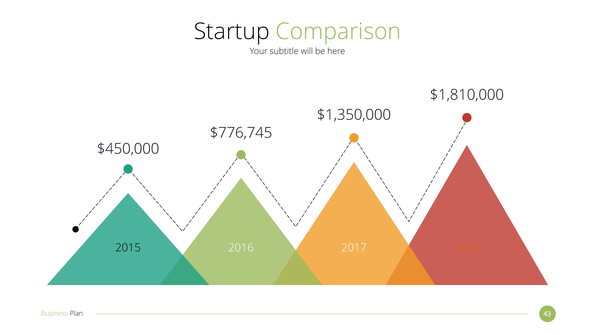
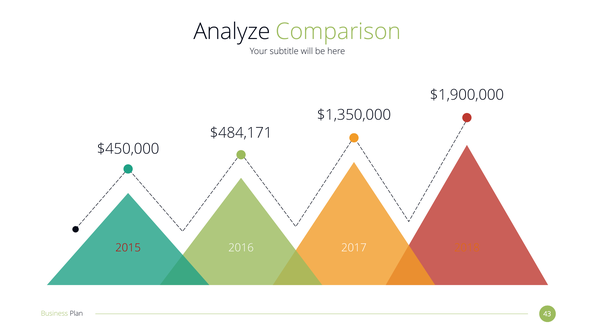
Startup: Startup -> Analyze (232, 32)
$1,810,000: $1,810,000 -> $1,900,000 (467, 95)
$776,745: $776,745 -> $484,171 (241, 133)
2015 colour: black -> red (128, 247)
